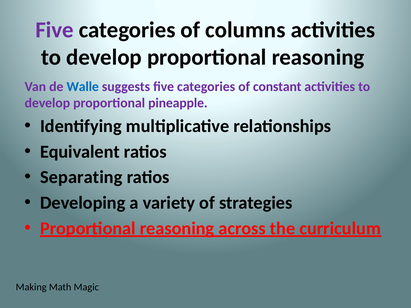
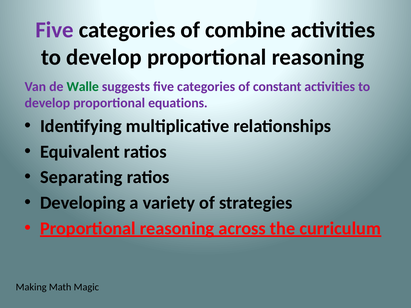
columns: columns -> combine (245, 30)
Walle colour: blue -> green (83, 87)
pineapple: pineapple -> equations (178, 103)
